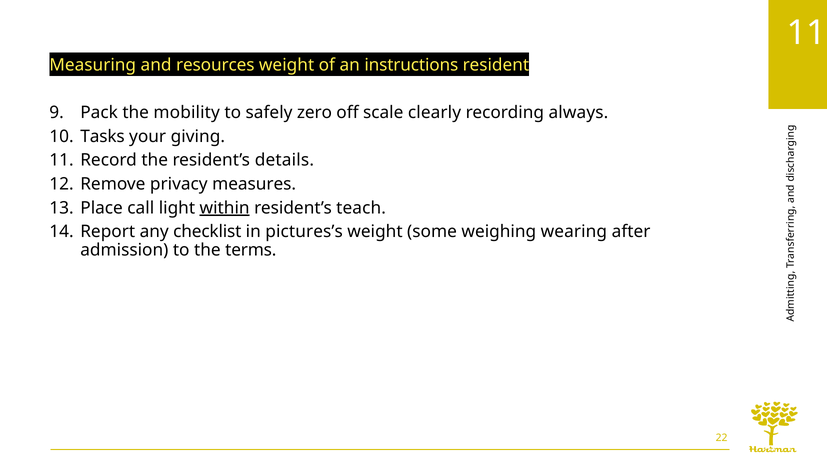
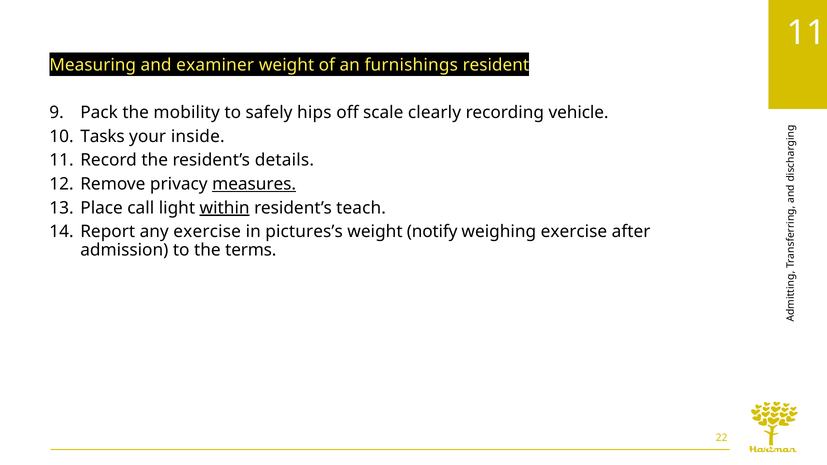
resources: resources -> examiner (215, 65)
instructions: instructions -> furnishings (411, 65)
zero: zero -> hips (314, 113)
always: always -> vehicle (579, 113)
giving: giving -> inside (198, 137)
measures underline: none -> present (254, 184)
any checklist: checklist -> exercise (207, 232)
some: some -> notify (432, 232)
weighing wearing: wearing -> exercise (574, 232)
